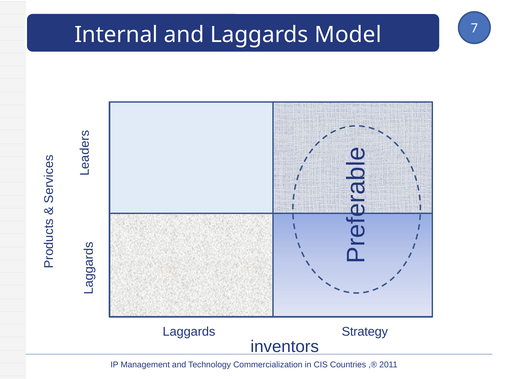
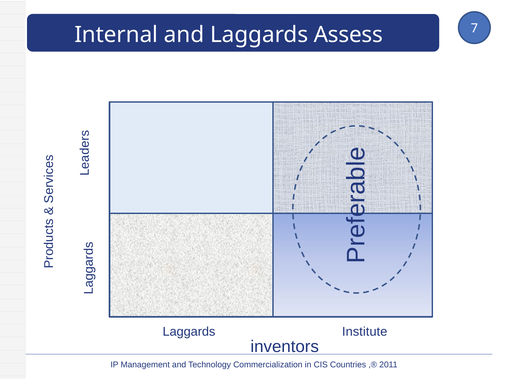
Model: Model -> Assess (348, 35)
Strategy: Strategy -> Institute (365, 332)
